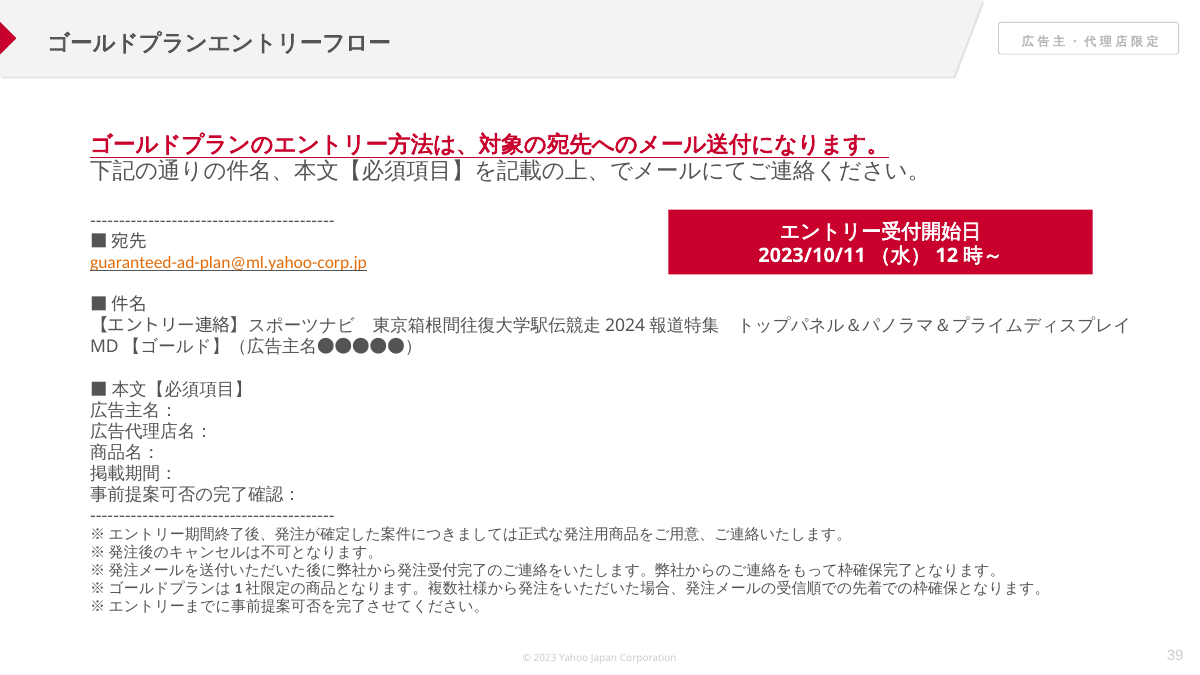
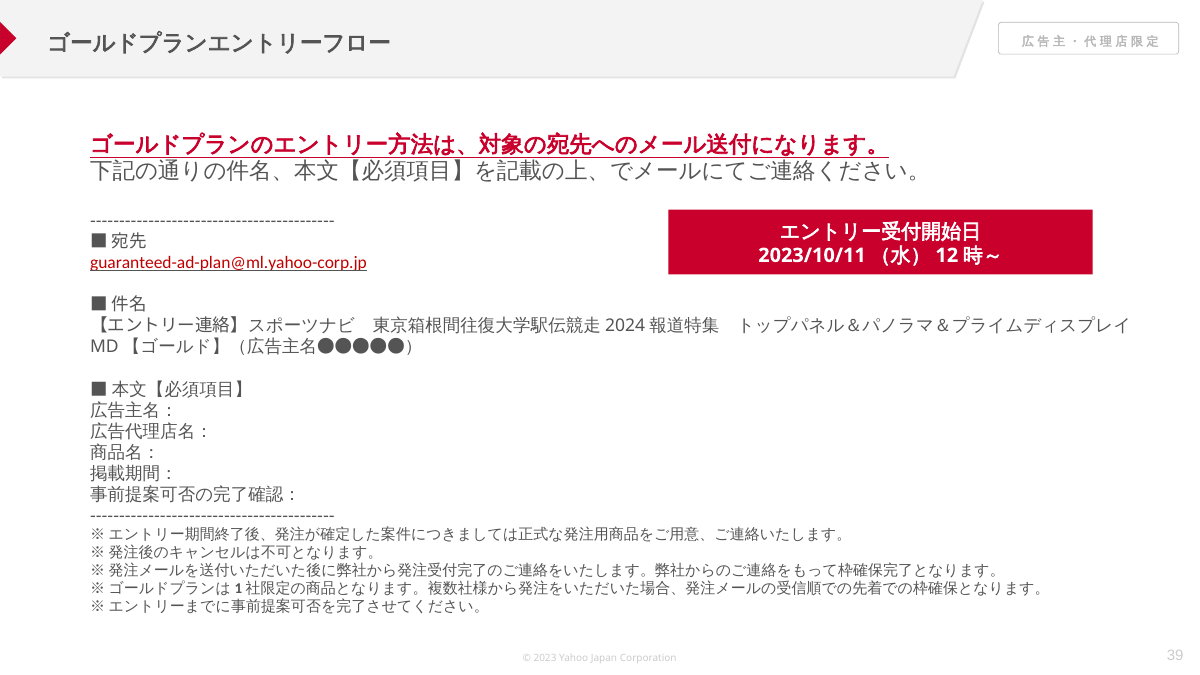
guaranteed-ad-plan@ml.yahoo-corp.jp colour: orange -> red (228, 263)
